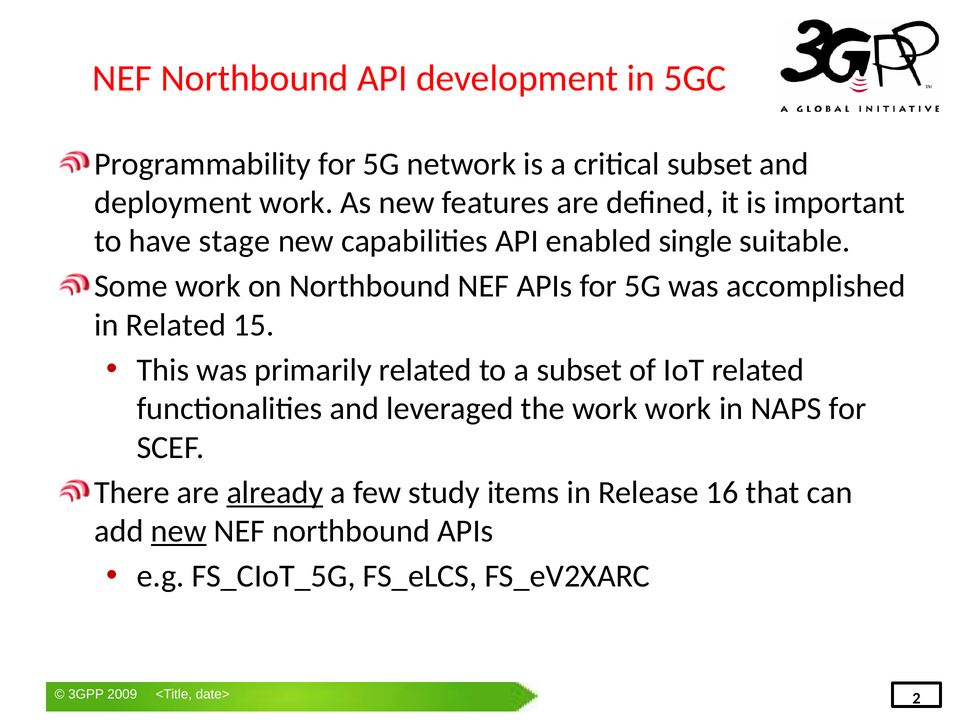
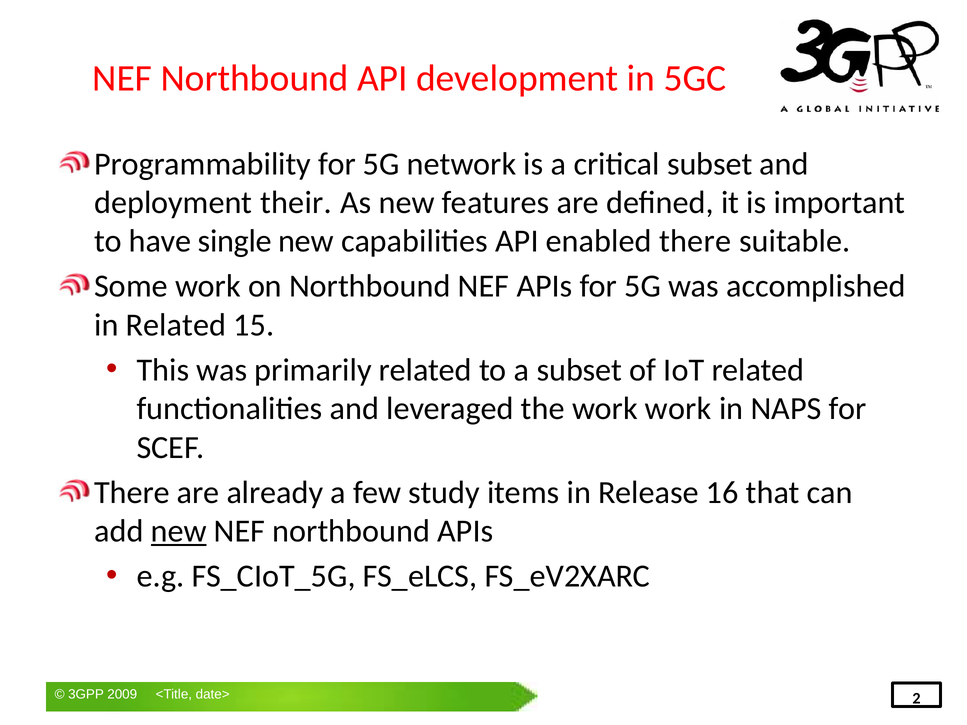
deployment work: work -> their (296, 203)
stage: stage -> single (235, 241)
enabled single: single -> there (695, 241)
already underline: present -> none (275, 493)
